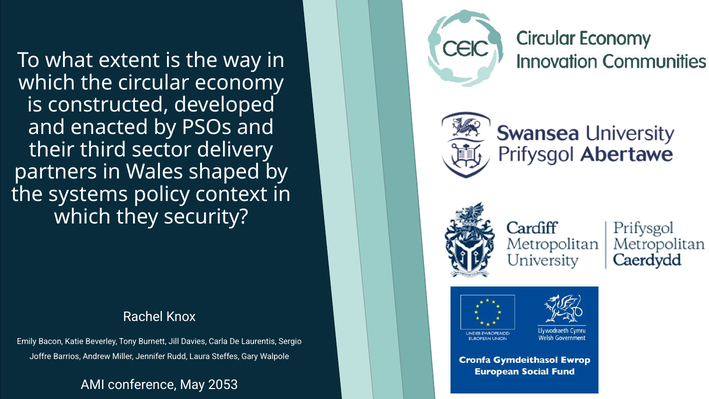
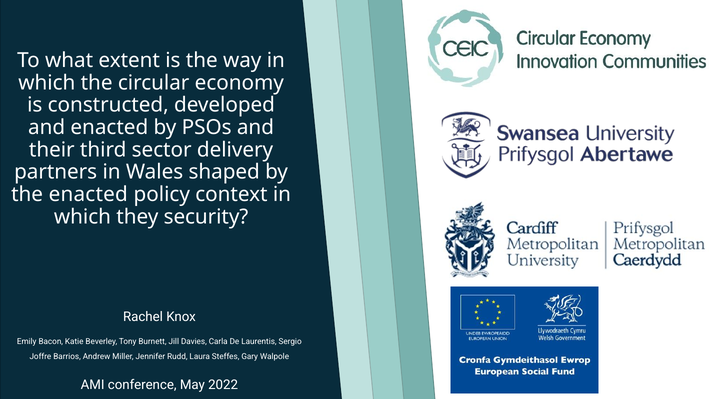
the systems: systems -> enacted (88, 194)
2053: 2053 -> 2022 (223, 385)
